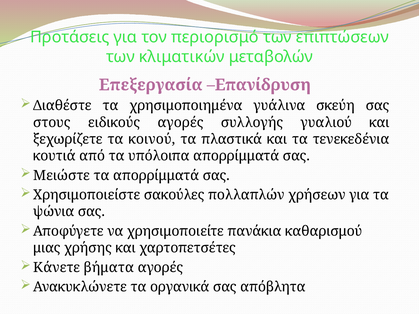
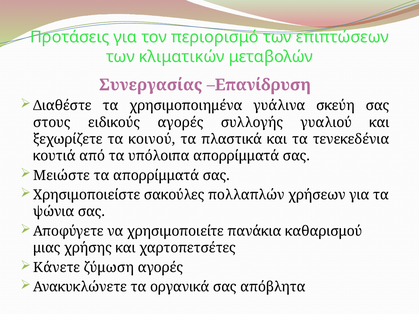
Επεξεργασία: Επεξεργασία -> Συνεργασίας (151, 85)
βήματα: βήματα -> ζύμωση (109, 268)
